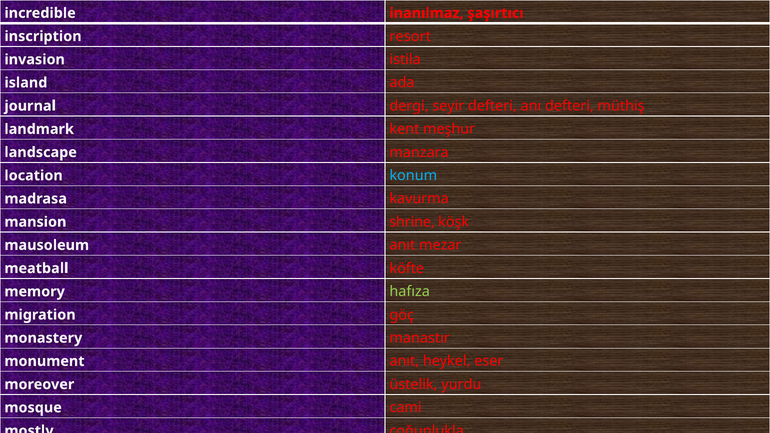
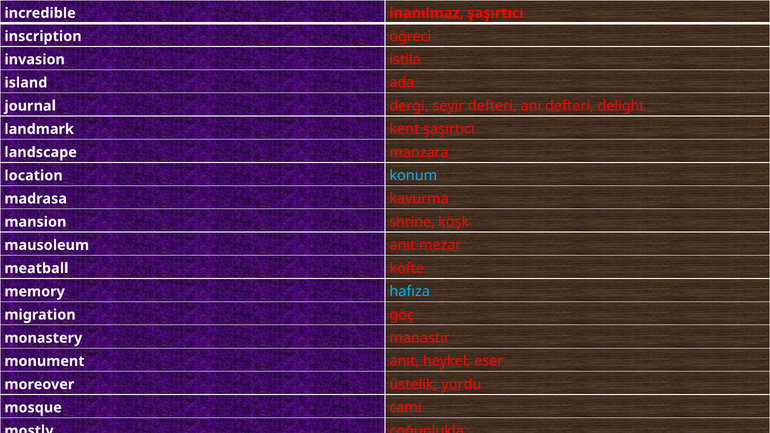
resort: resort -> öğreci (410, 36)
müthiş: müthiş -> delight (621, 106)
kent meşhur: meşhur -> şaşırtıcı (449, 129)
hafıza colour: light green -> light blue (410, 292)
